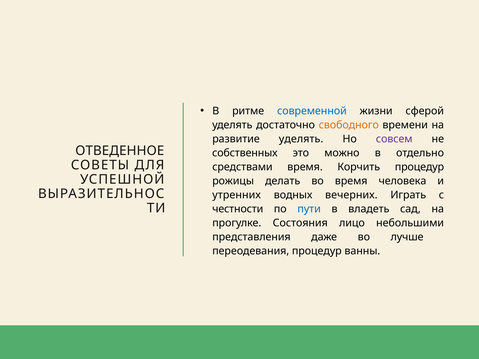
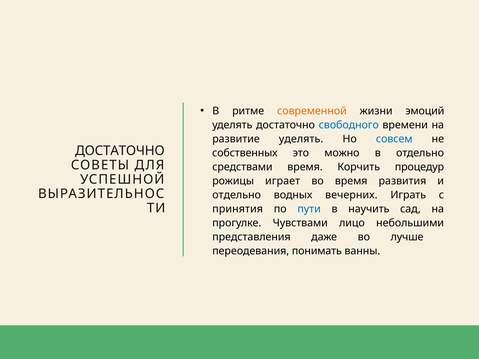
современной colour: blue -> orange (312, 111)
сферой: сферой -> эмоций (425, 111)
свободного colour: orange -> blue (349, 125)
совсем colour: purple -> blue (394, 139)
ОТВЕДЕННОЕ: ОТВЕДЕННОЕ -> ДОСТАТОЧНО (120, 151)
делать: делать -> играет (283, 181)
человека: человека -> развития (402, 181)
утренних: утренних -> отдельно (237, 195)
честности: честности -> принятия (238, 209)
владеть: владеть -> научить (369, 209)
Состояния: Состояния -> Чувствами (300, 223)
переодевания процедур: процедур -> понимать (317, 251)
